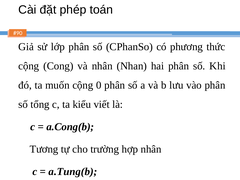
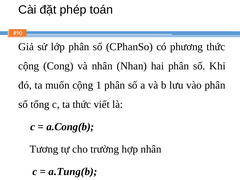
0: 0 -> 1 (99, 85)
ta kiểu: kiểu -> thức (82, 104)
